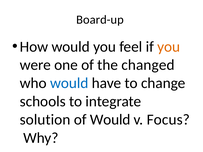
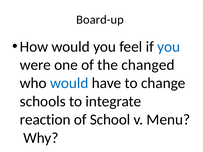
you colour: orange -> blue (169, 47)
solution: solution -> reaction (45, 120)
of Would: Would -> School (110, 120)
Focus: Focus -> Menu (168, 120)
